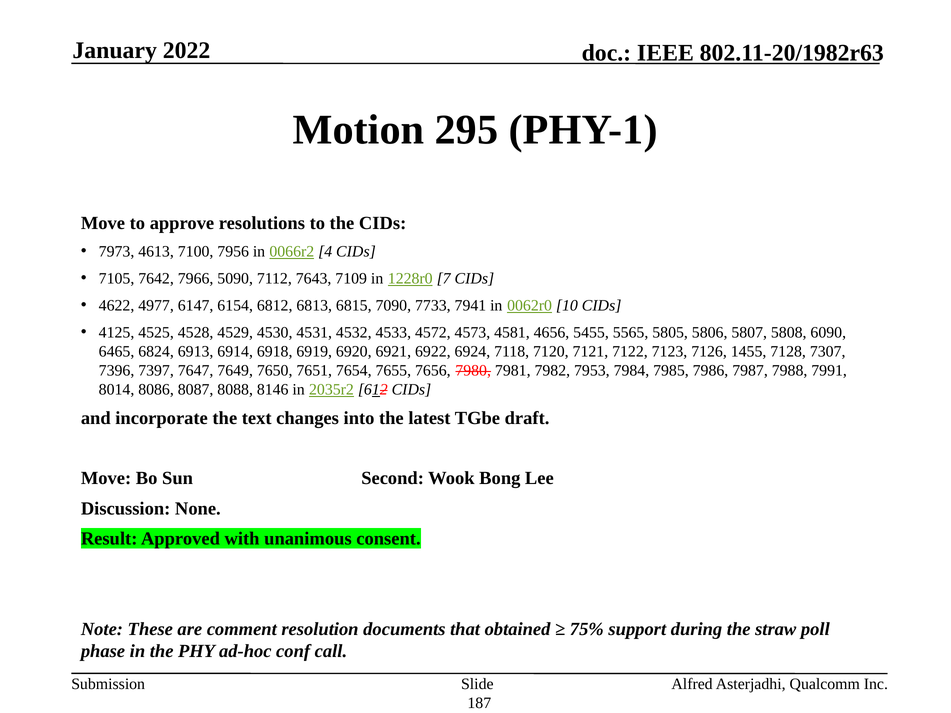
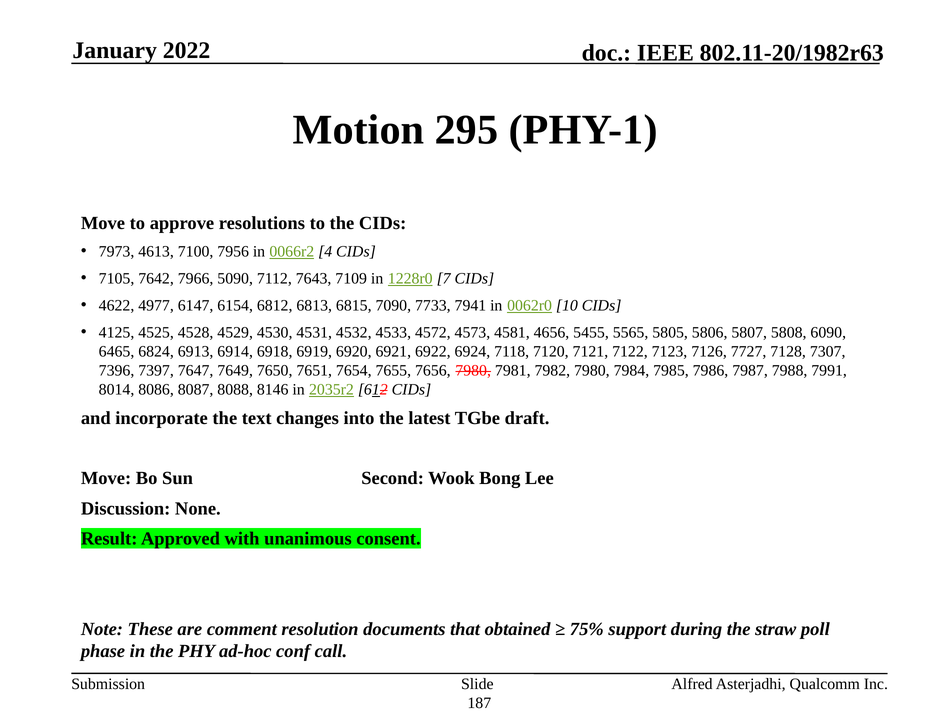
1455: 1455 -> 7727 (749, 351)
7982 7953: 7953 -> 7980 (592, 370)
